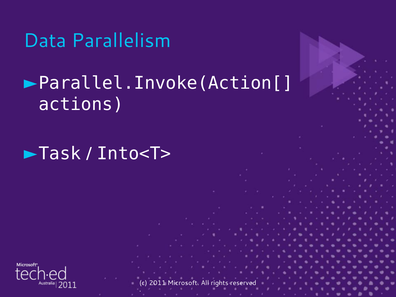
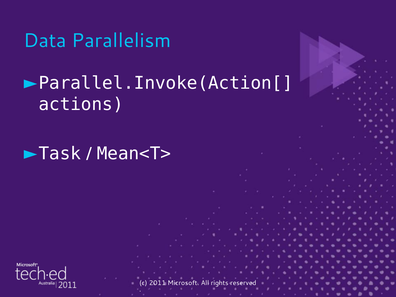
Into<T>: Into<T> -> Mean<T> (134, 154)
